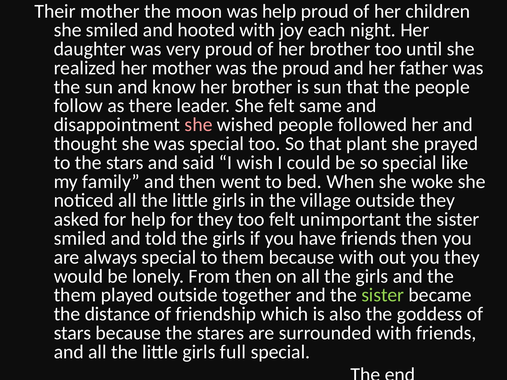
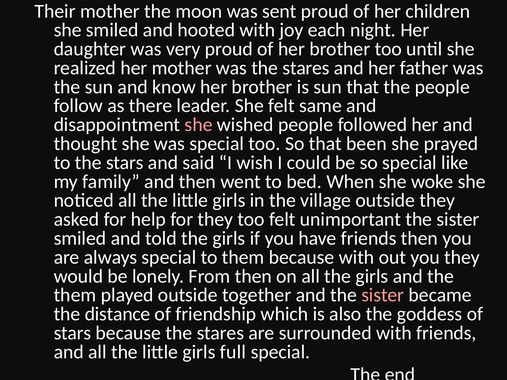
was help: help -> sent (279, 11)
was the proud: proud -> stares (306, 68)
plant: plant -> been (366, 144)
sister colour: light green -> pink (383, 295)
